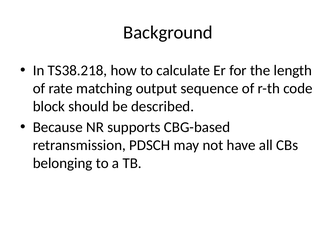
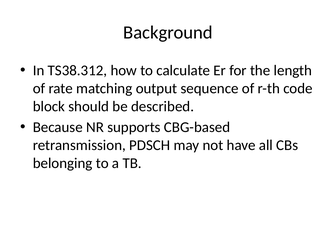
TS38.218: TS38.218 -> TS38.312 (77, 70)
